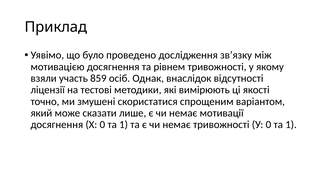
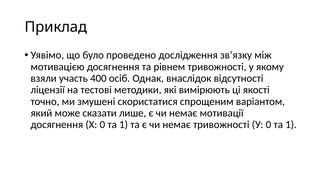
859: 859 -> 400 (98, 78)
